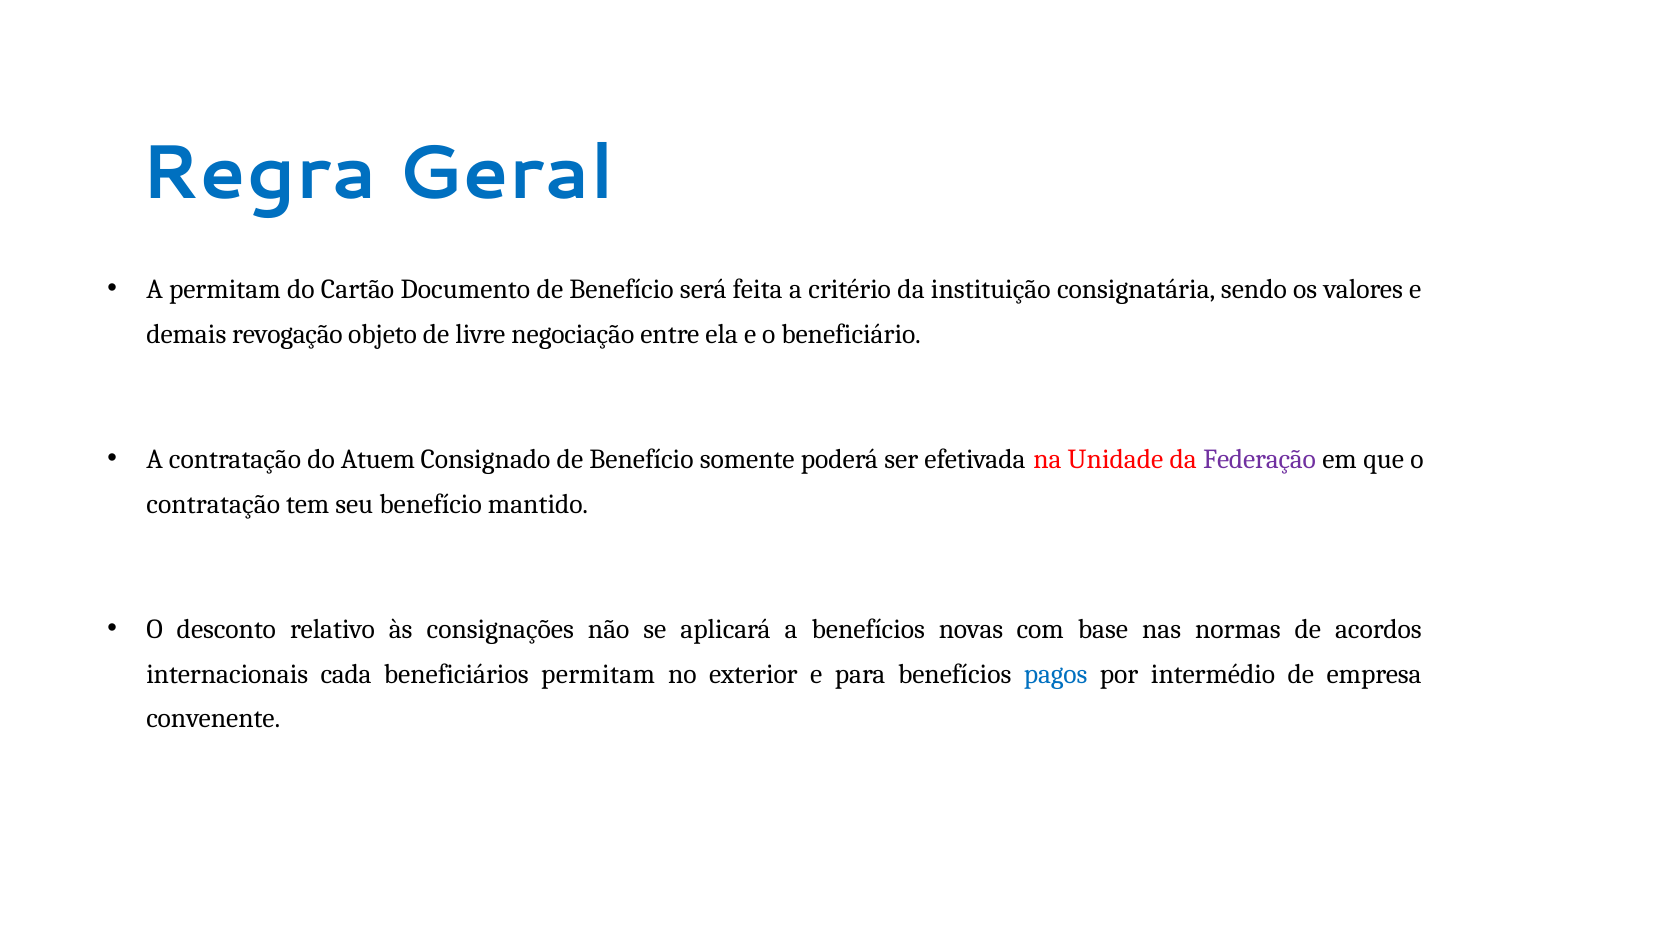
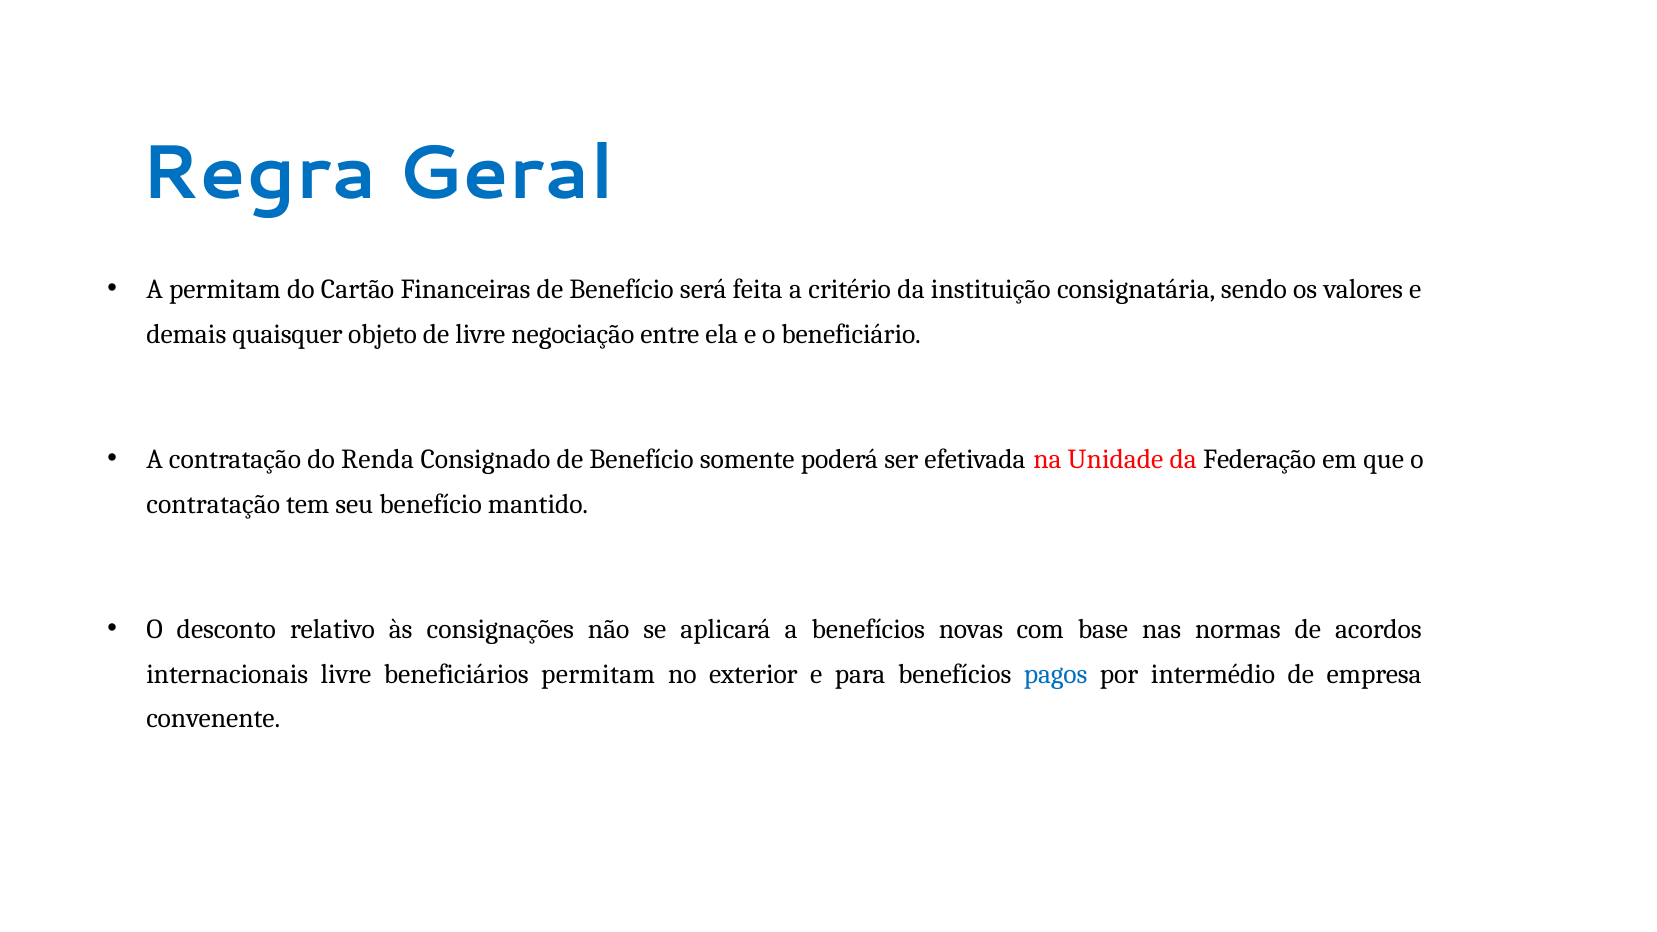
Documento: Documento -> Financeiras (465, 289)
revogação: revogação -> quaisquer (287, 334)
Atuem: Atuem -> Renda (378, 460)
Federação colour: purple -> black (1260, 460)
internacionais cada: cada -> livre (346, 674)
